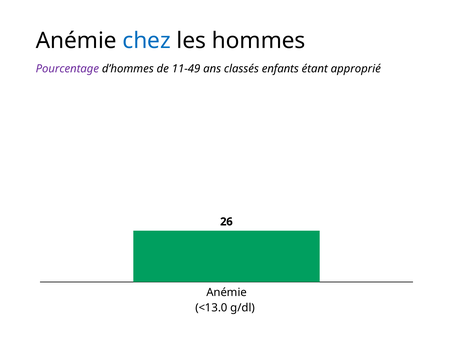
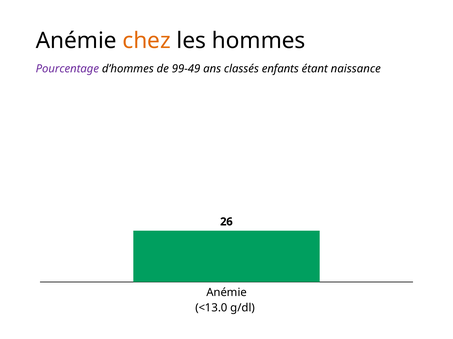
chez colour: blue -> orange (147, 41)
11-49: 11-49 -> 99-49 (186, 69)
approprié: approprié -> naissance (356, 69)
